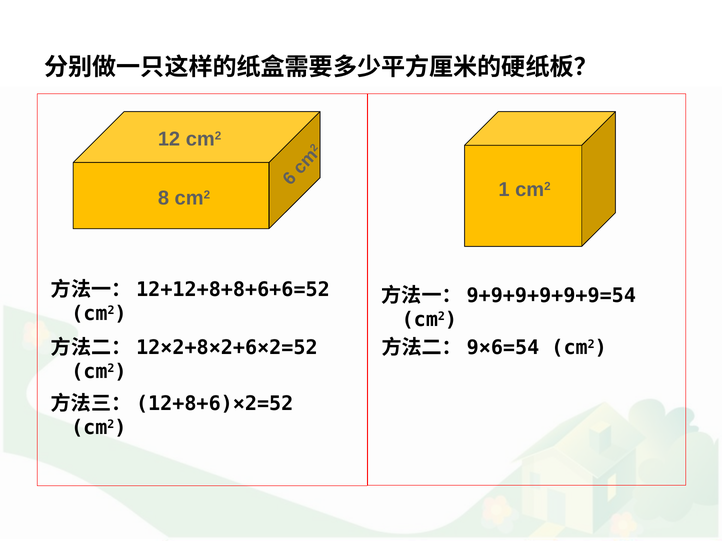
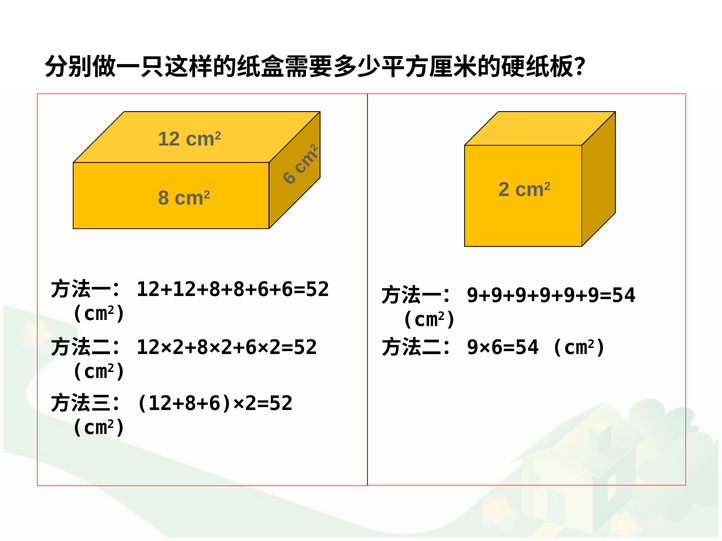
cm2 1: 1 -> 2 (504, 190)
